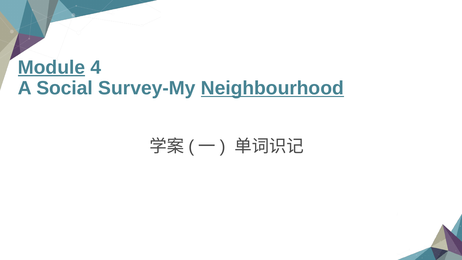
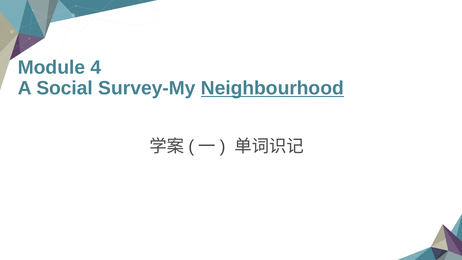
Module underline: present -> none (52, 67)
